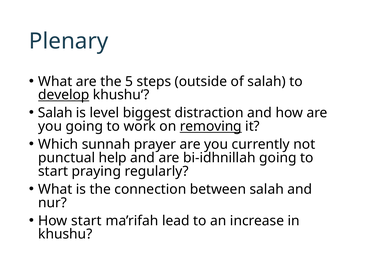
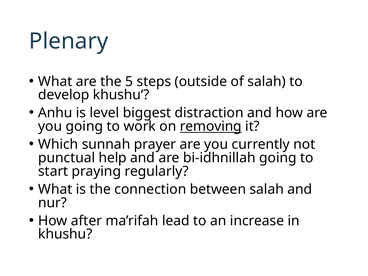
develop underline: present -> none (64, 95)
Salah: Salah -> Anhu (55, 113)
How start: start -> after (86, 221)
